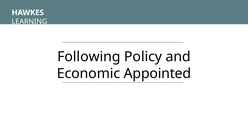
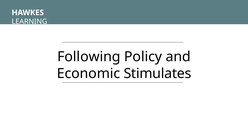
Appointed: Appointed -> Stimulates (157, 74)
